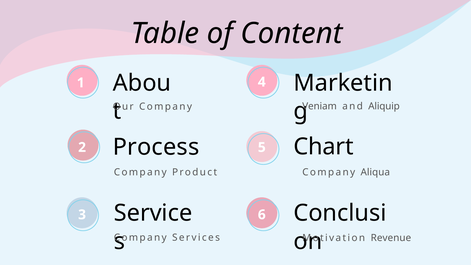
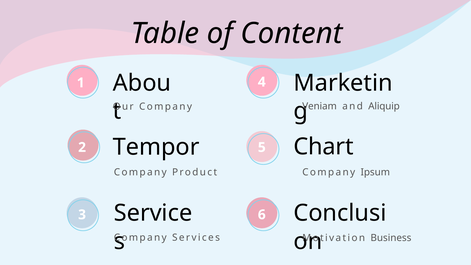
Process: Process -> Tempor (156, 147)
Aliqua: Aliqua -> Ipsum (375, 172)
Revenue: Revenue -> Business (391, 238)
